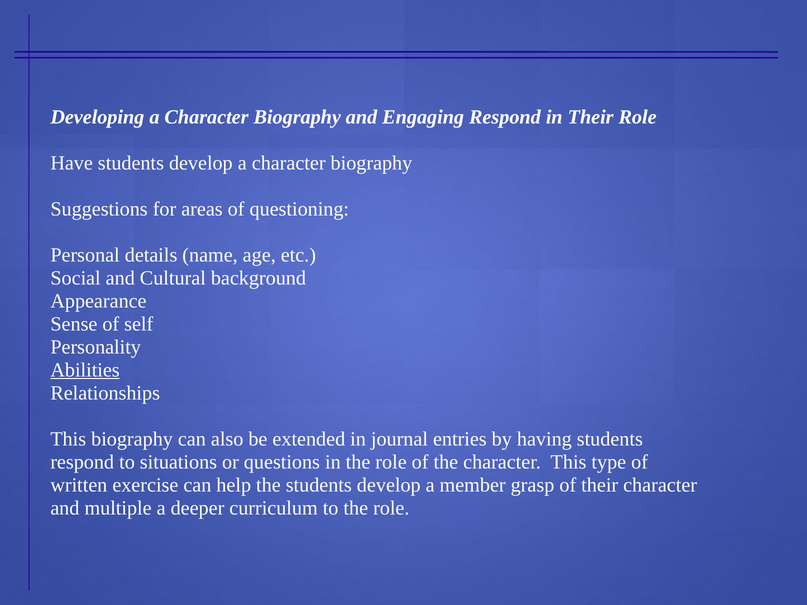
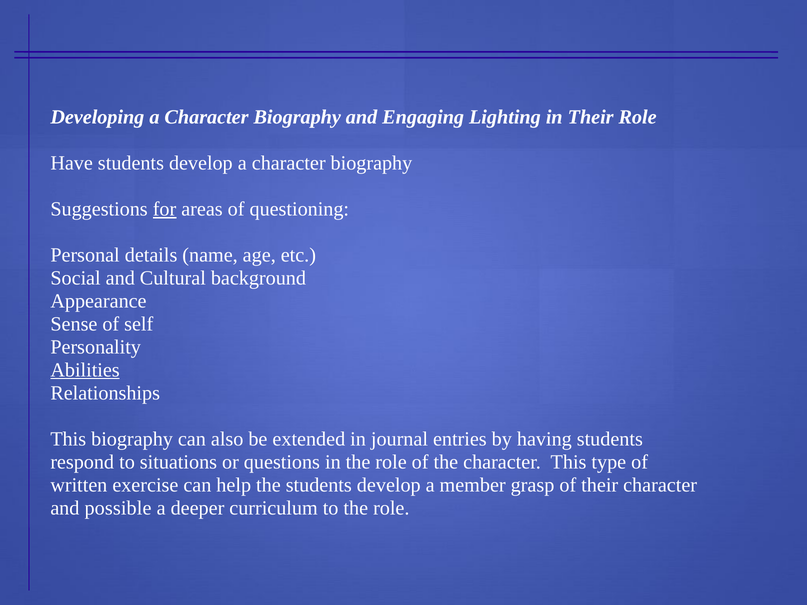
Engaging Respond: Respond -> Lighting (505, 117)
for underline: none -> present (165, 209)
multiple: multiple -> possible (118, 508)
